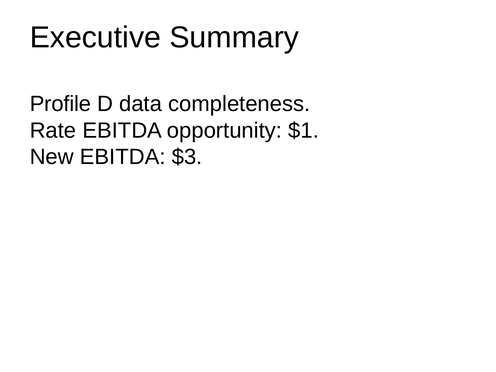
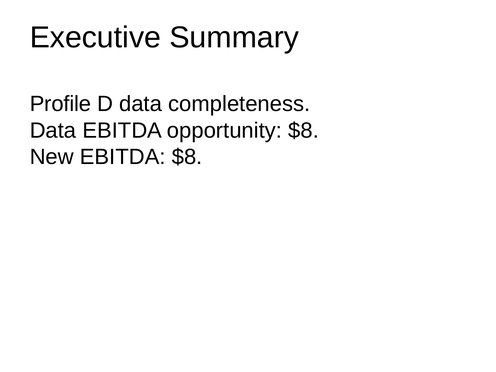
Rate: Rate -> Data (53, 130)
opportunity $1: $1 -> $8 (304, 130)
EBITDA $3: $3 -> $8 (187, 157)
